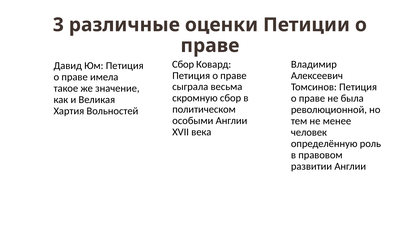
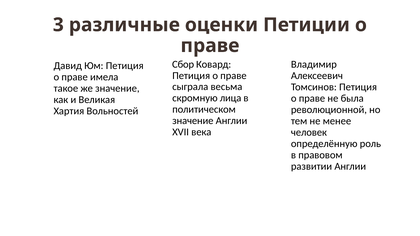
скромную сбор: сбор -> лица (231, 98)
особыми: особыми -> значение (193, 121)
